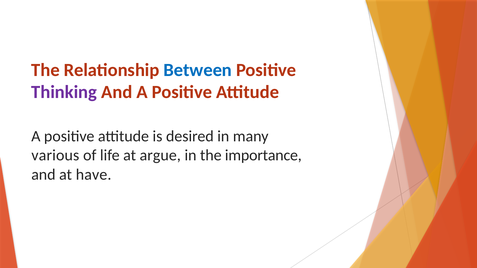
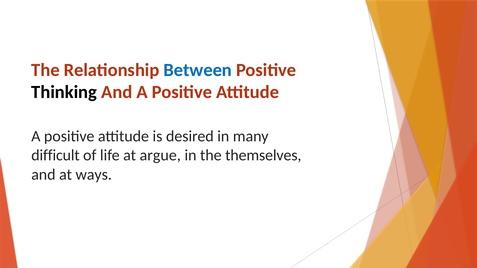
Thinking colour: purple -> black (64, 92)
various: various -> difficult (55, 156)
importance: importance -> themselves (263, 156)
have: have -> ways (94, 175)
